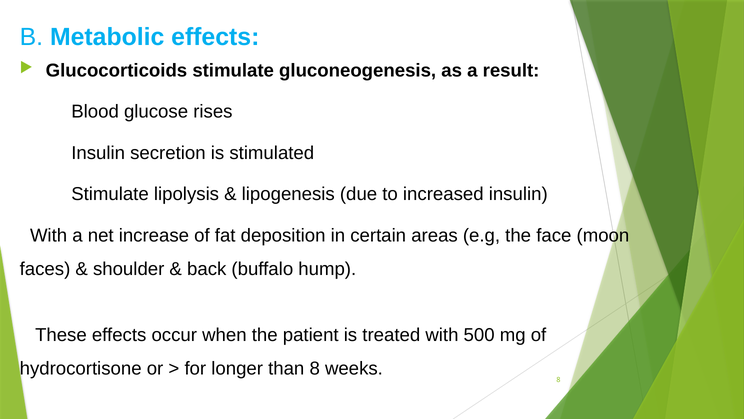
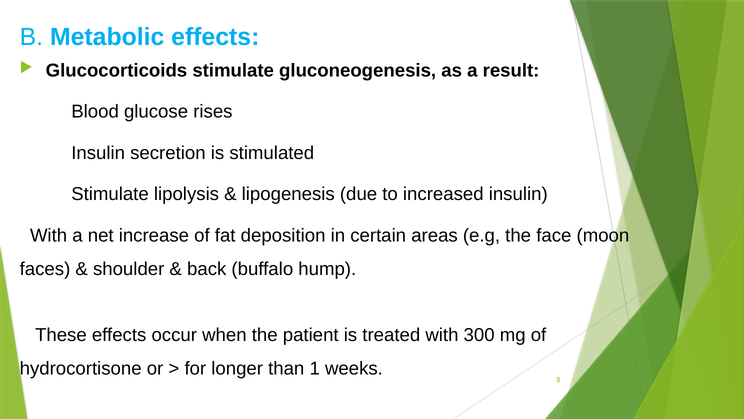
500: 500 -> 300 (479, 335)
than 8: 8 -> 1 (315, 368)
